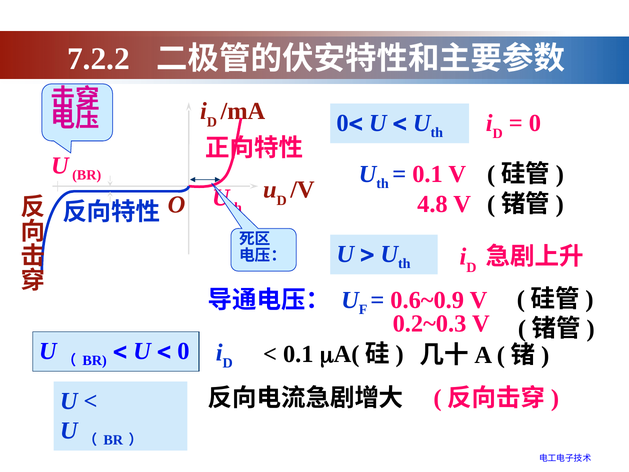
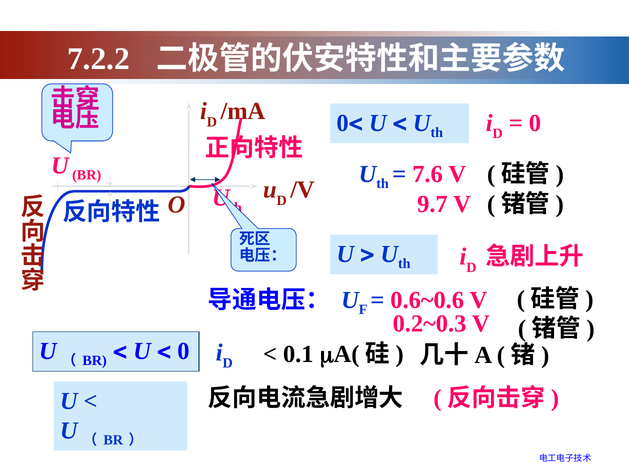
0.1: 0.1 -> 7.6 (428, 174)
4.8: 4.8 -> 9.7 (432, 204)
0.6~0.9: 0.6~0.9 -> 0.6~0.6 (427, 300)
